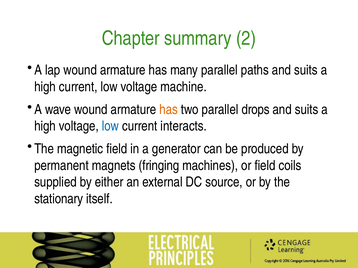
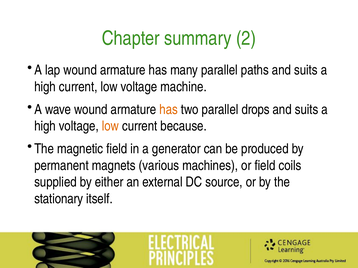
low colour: blue -> orange (110, 126)
interacts: interacts -> because (184, 126)
fringing: fringing -> various (159, 166)
